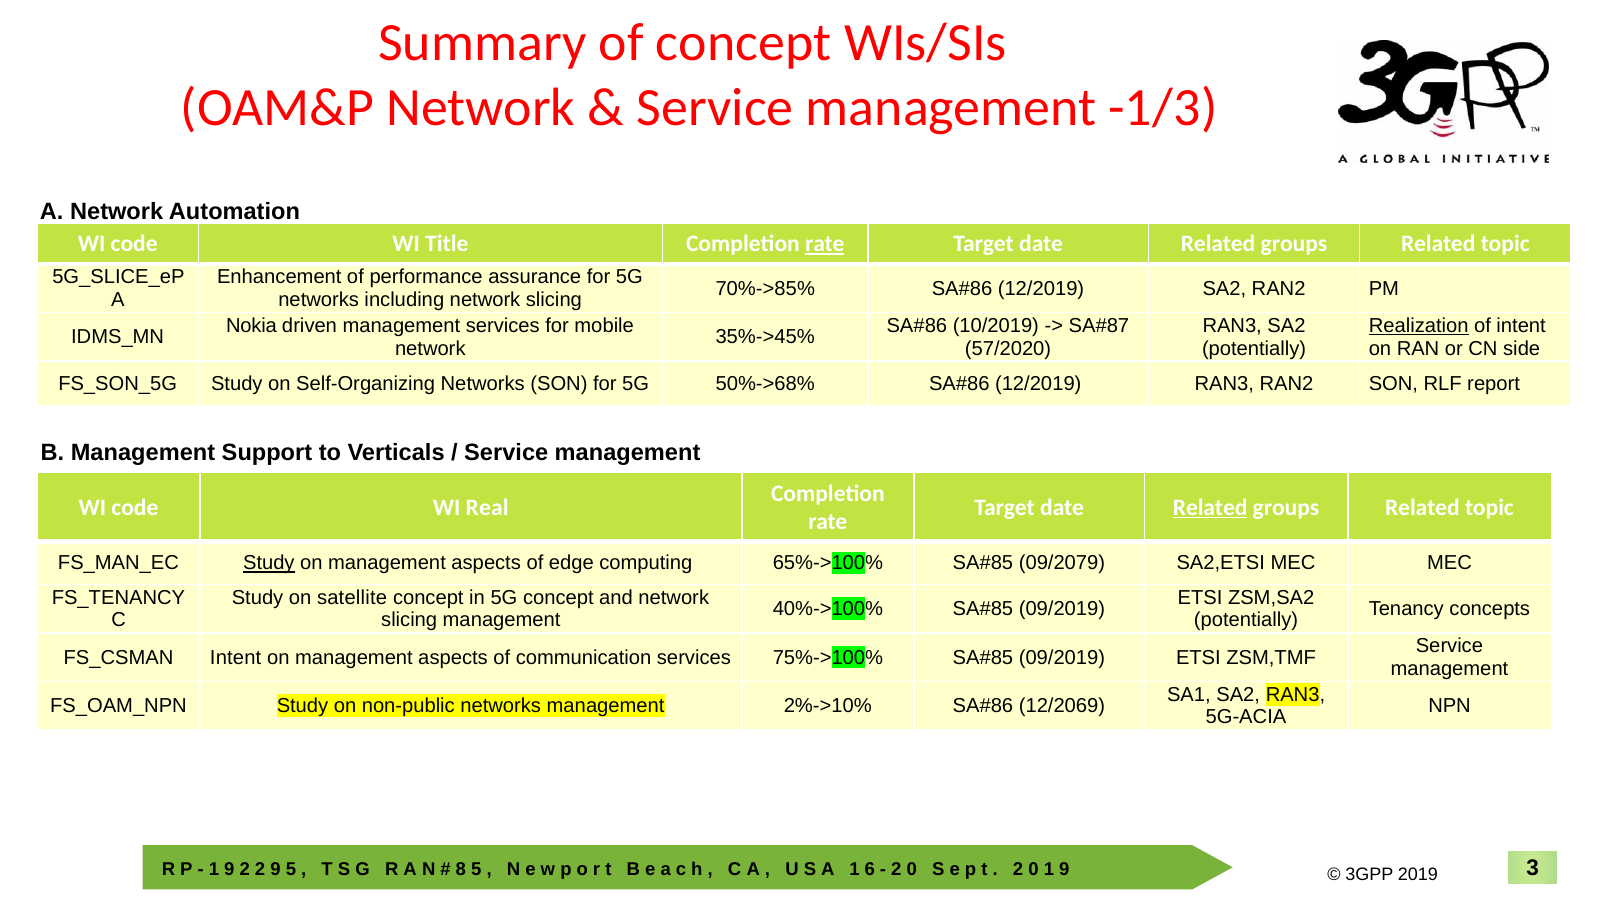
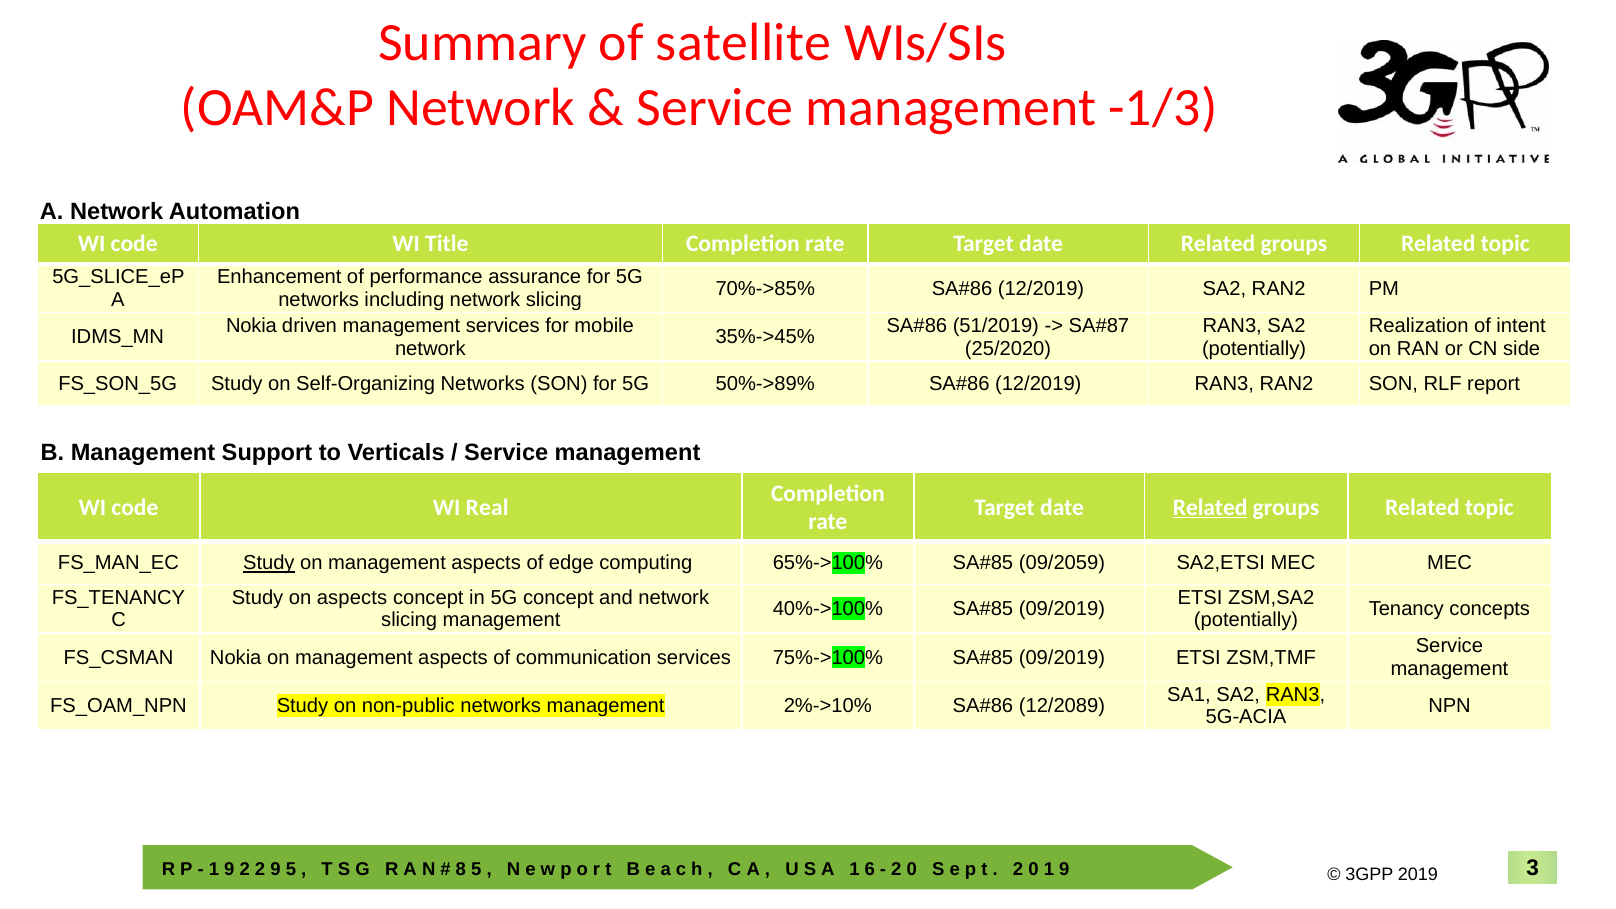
of concept: concept -> satellite (744, 43)
rate underline: present -> none (825, 244)
10/2019: 10/2019 -> 51/2019 (996, 326)
Realization underline: present -> none (1419, 326)
57/2020: 57/2020 -> 25/2020 (1008, 348)
50%->68%: 50%->68% -> 50%->89% (765, 384)
09/2079: 09/2079 -> 09/2059 (1062, 563)
on satellite: satellite -> aspects (352, 598)
Intent: Intent -> Nokia (236, 657)
12/2069: 12/2069 -> 12/2089 (1062, 706)
